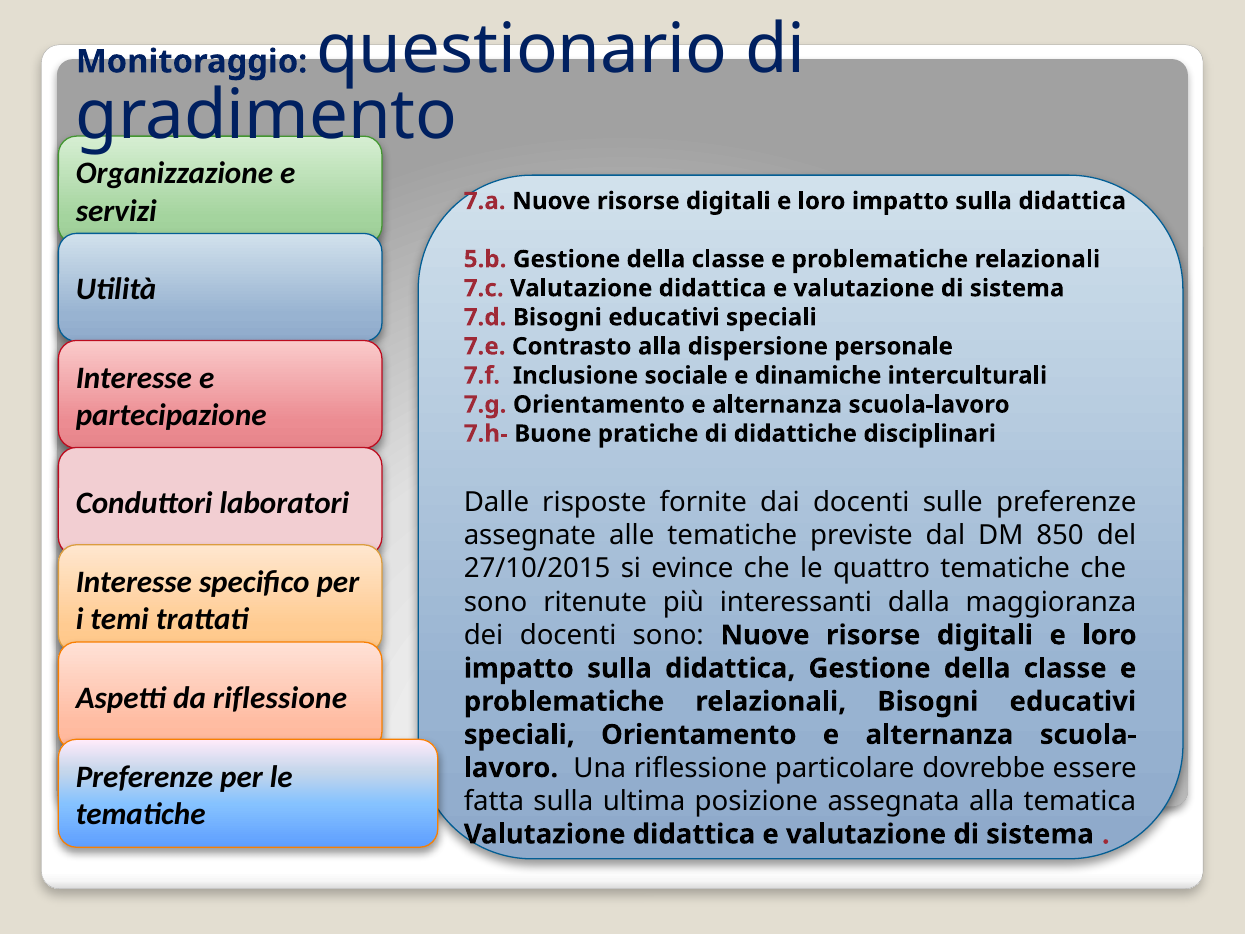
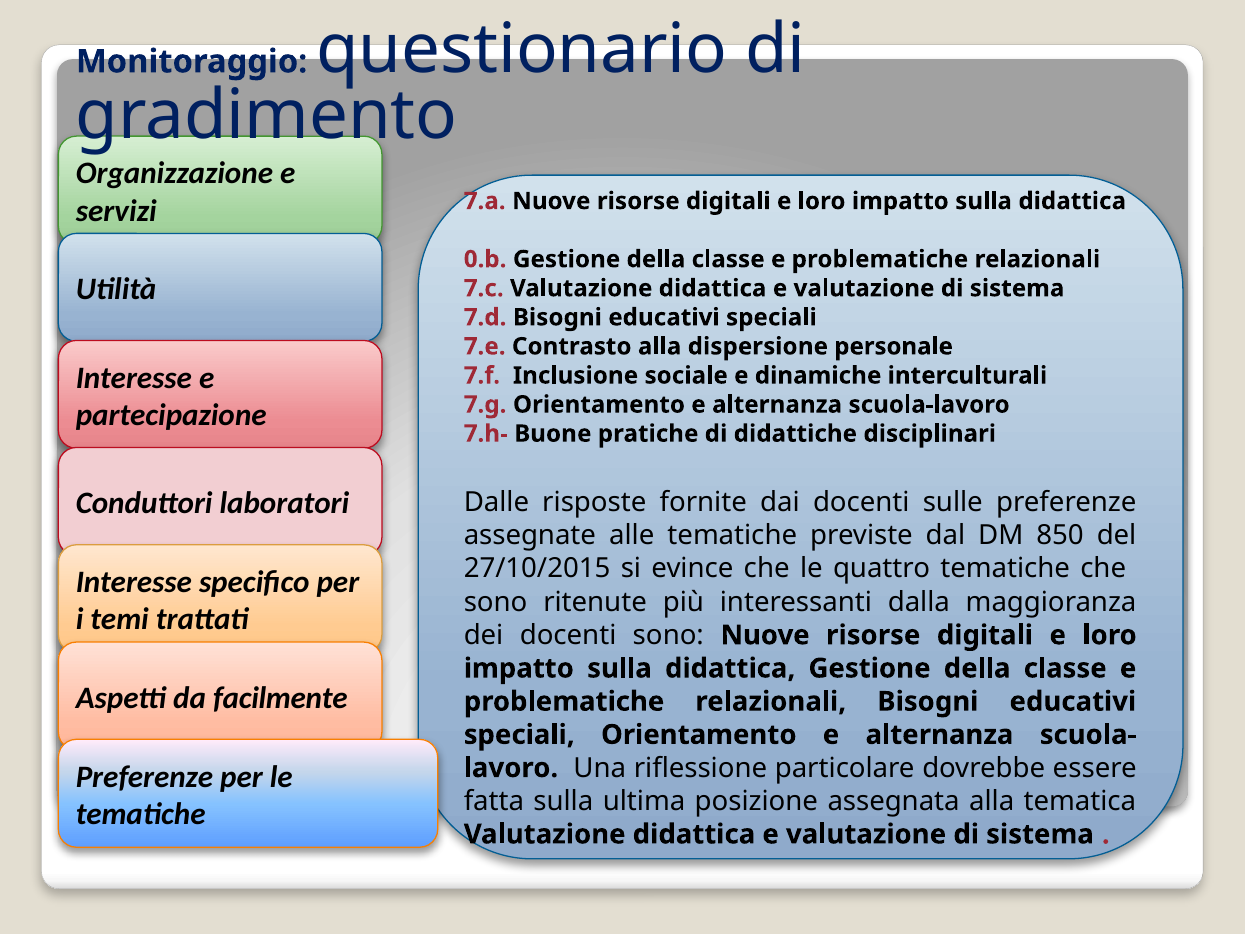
5.b: 5.b -> 0.b (485, 259)
da riflessione: riflessione -> facilmente (280, 698)
